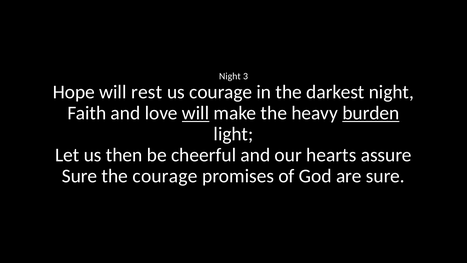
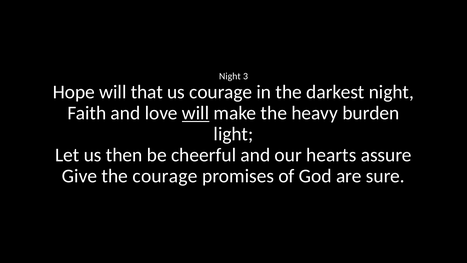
rest: rest -> that (147, 92)
burden underline: present -> none (371, 113)
Sure: Sure -> Give (80, 176)
